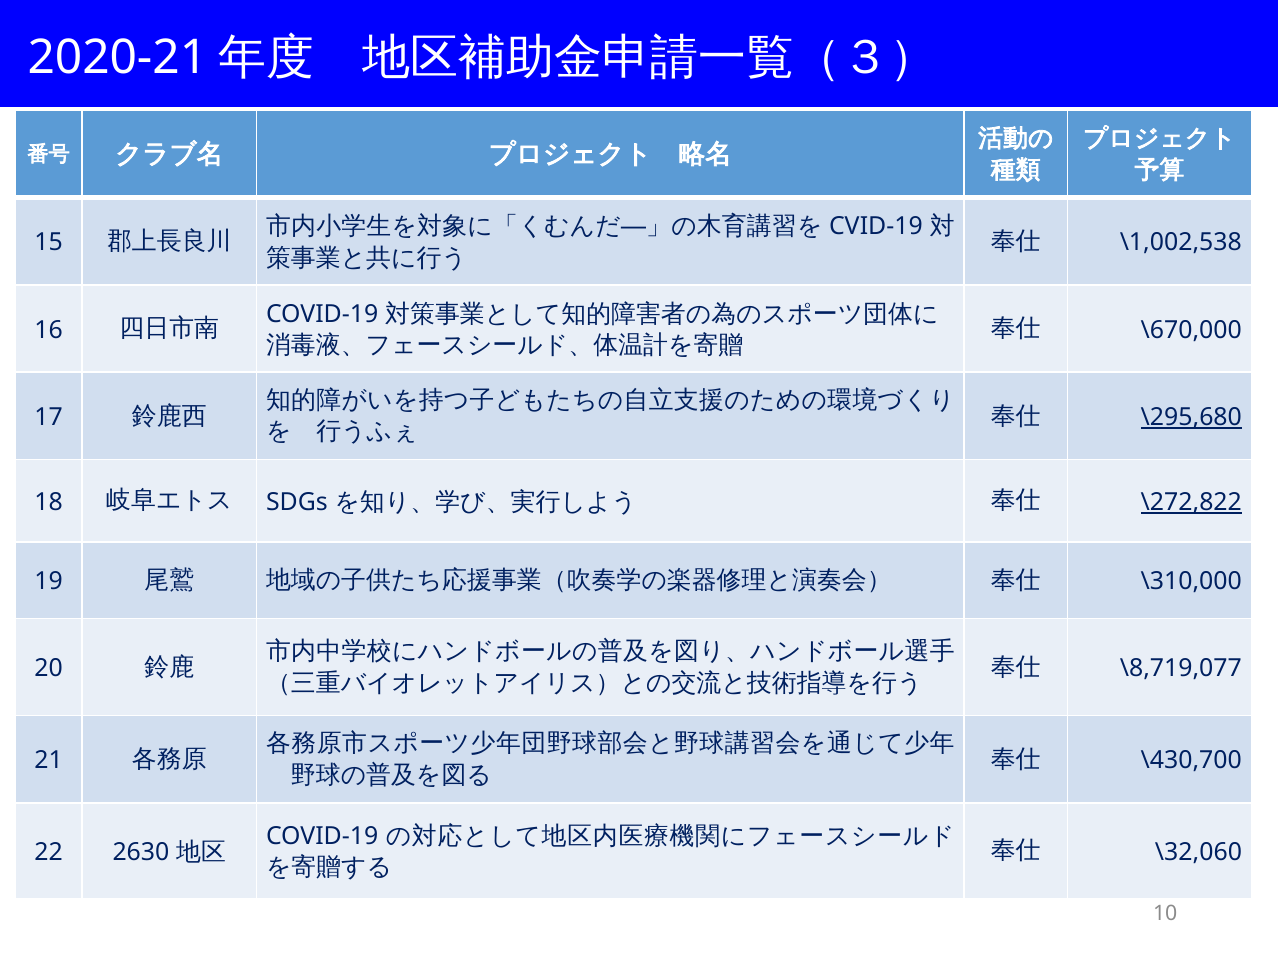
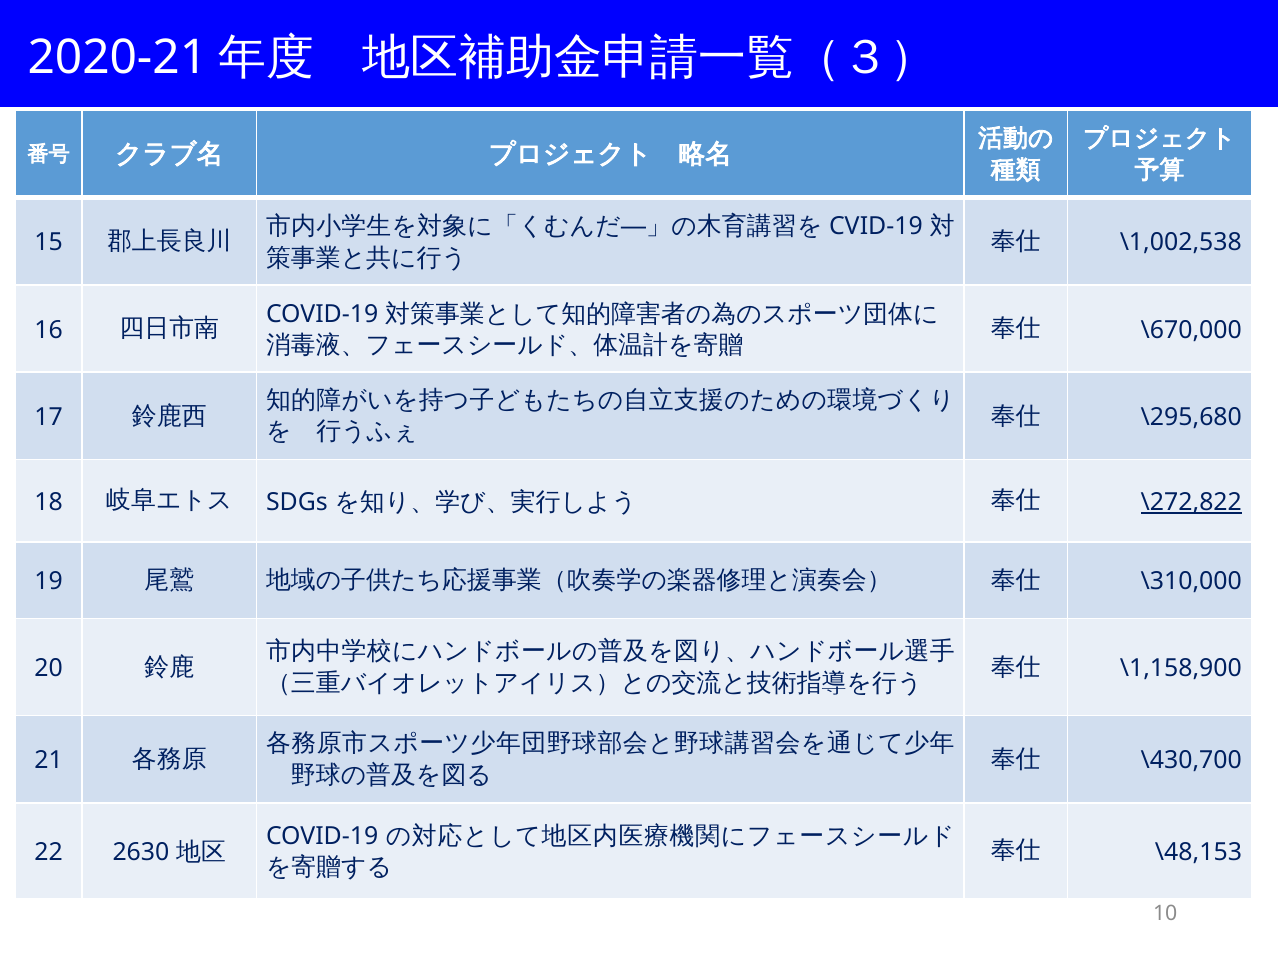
\295,680 underline: present -> none (1191, 418)
\8,719,077: \8,719,077 -> \1,158,900 (1181, 669)
\32,060: \32,060 -> \48,153 (1198, 853)
